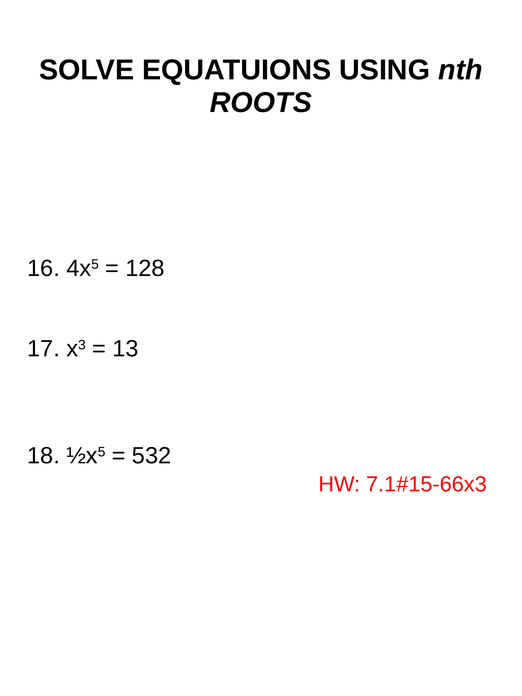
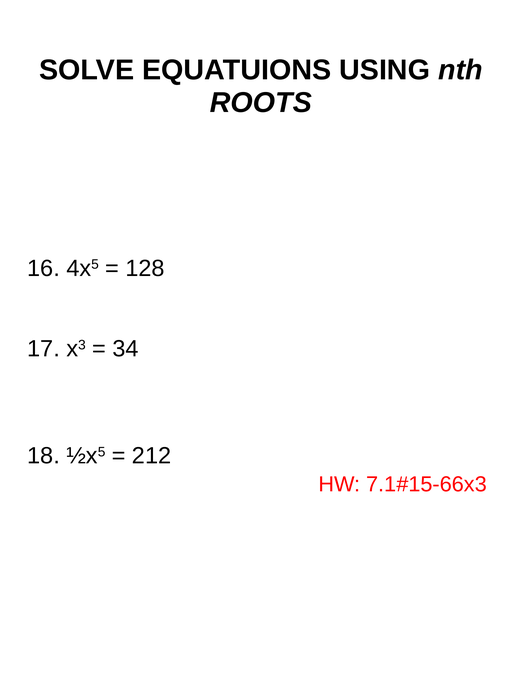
13: 13 -> 34 (125, 349)
532: 532 -> 212 (152, 456)
